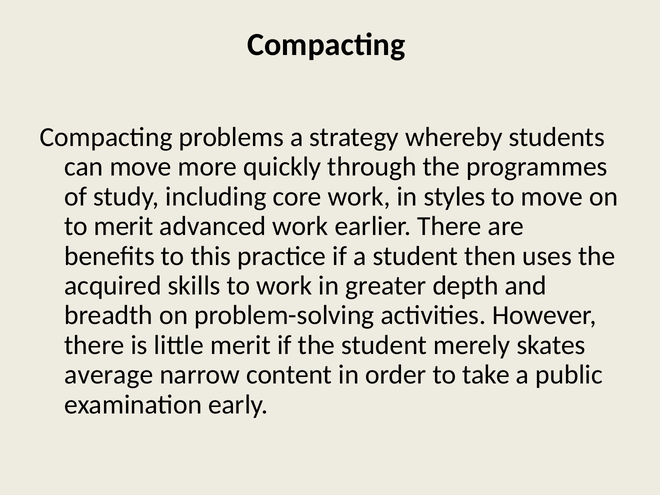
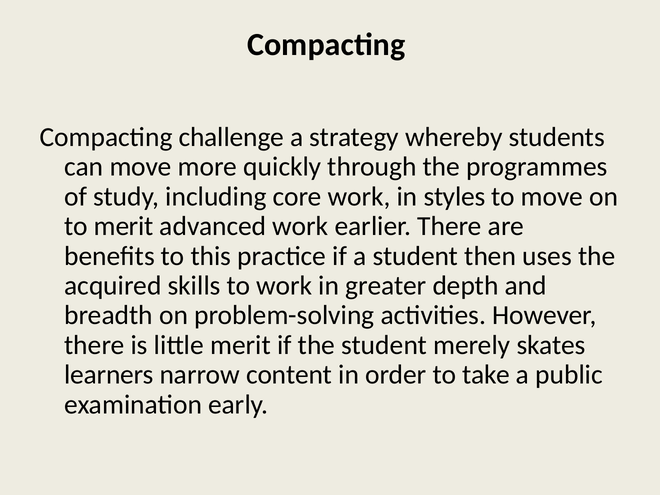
problems: problems -> challenge (231, 137)
average: average -> learners (109, 375)
